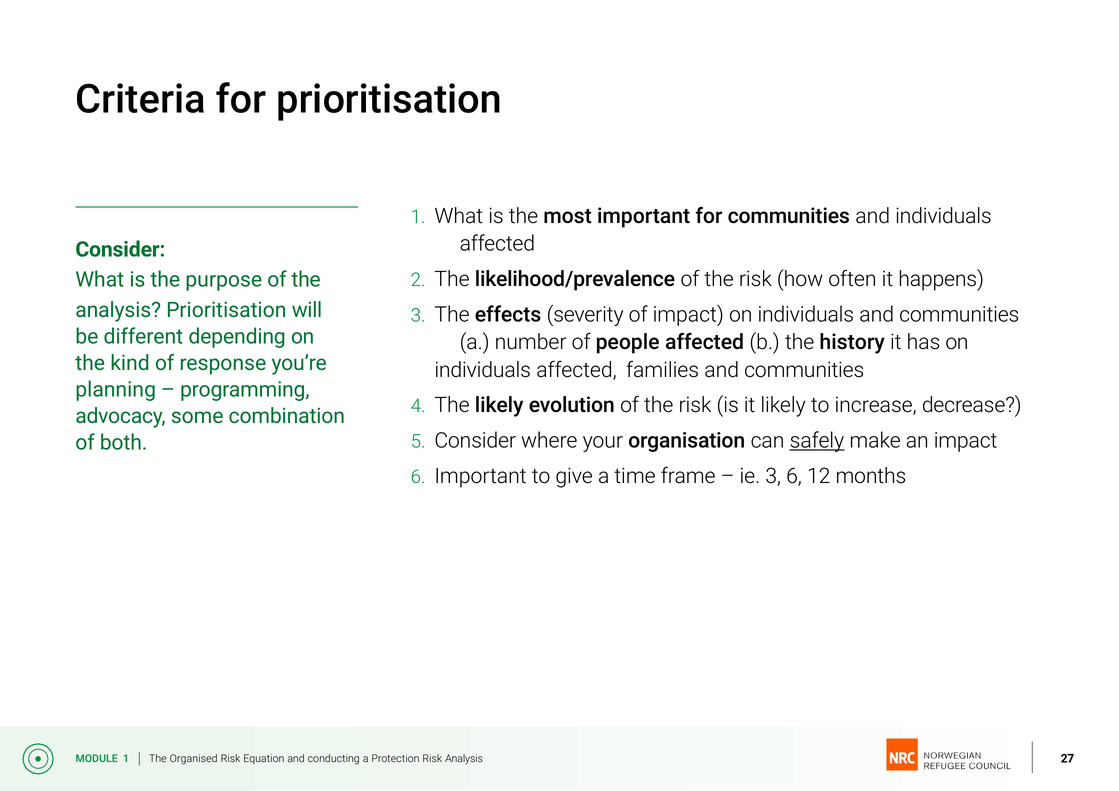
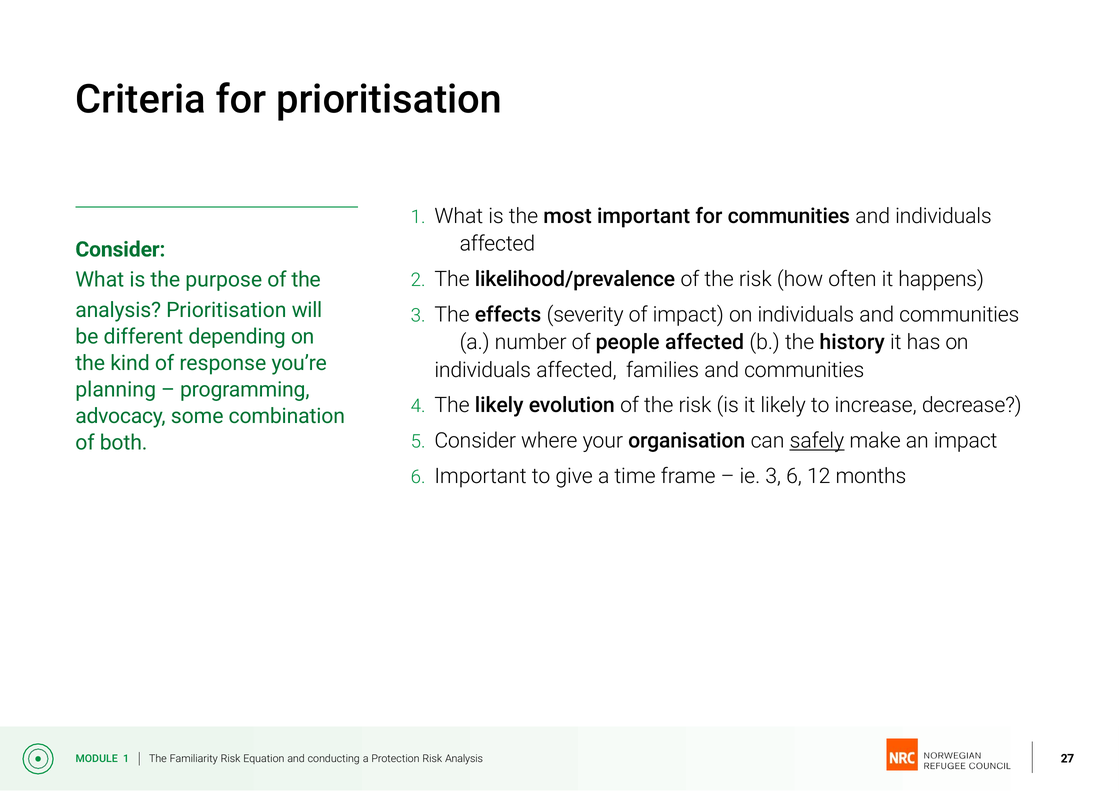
Organised: Organised -> Familiarity (194, 759)
